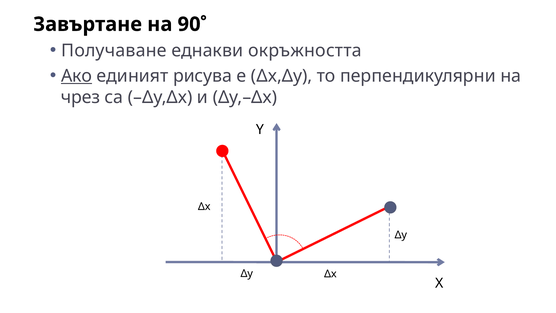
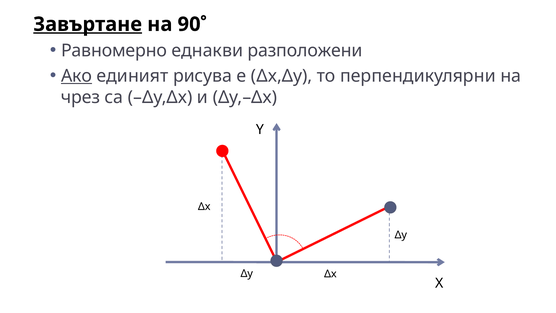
Завъртане underline: none -> present (88, 24)
Получаване: Получаване -> Равномерно (114, 51)
окръжността: окръжността -> разположени (305, 51)
